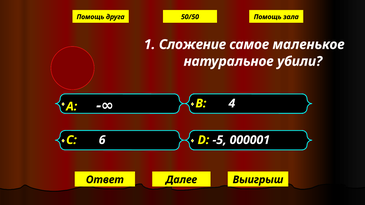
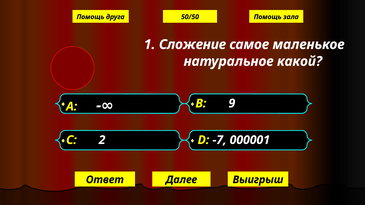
убили: убили -> какой (300, 61)
4: 4 -> 9 (232, 104)
6: 6 -> 2 (102, 140)
-5: -5 -> -7 (219, 140)
